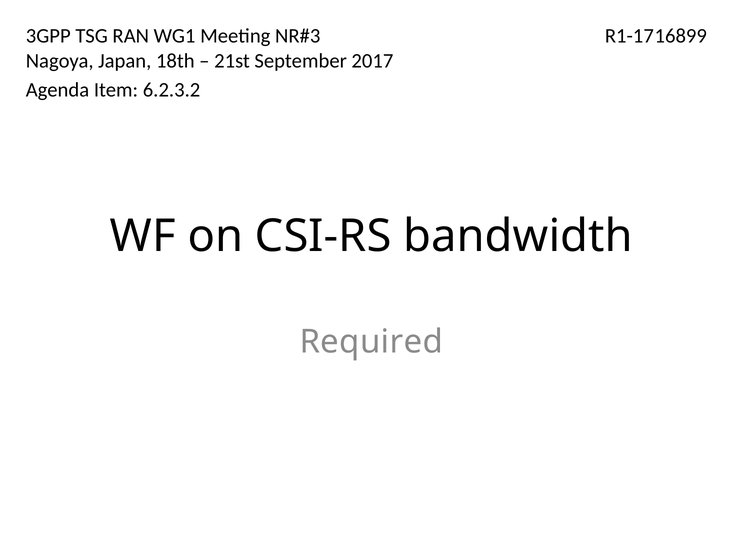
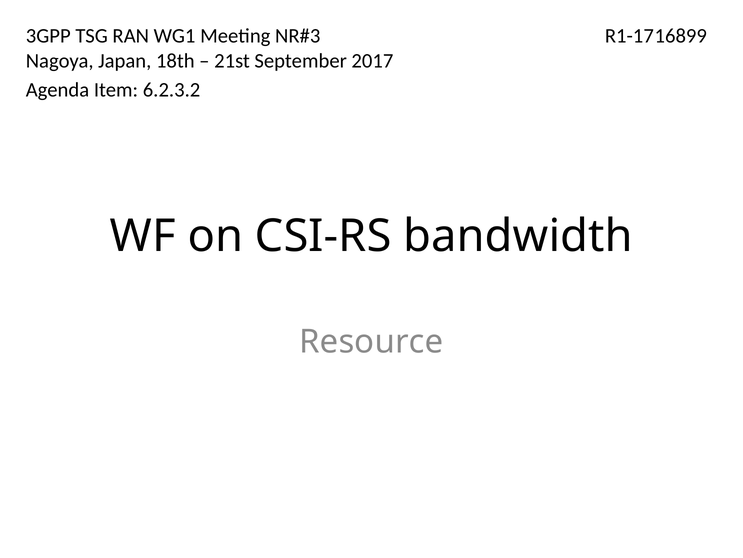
Required: Required -> Resource (371, 342)
